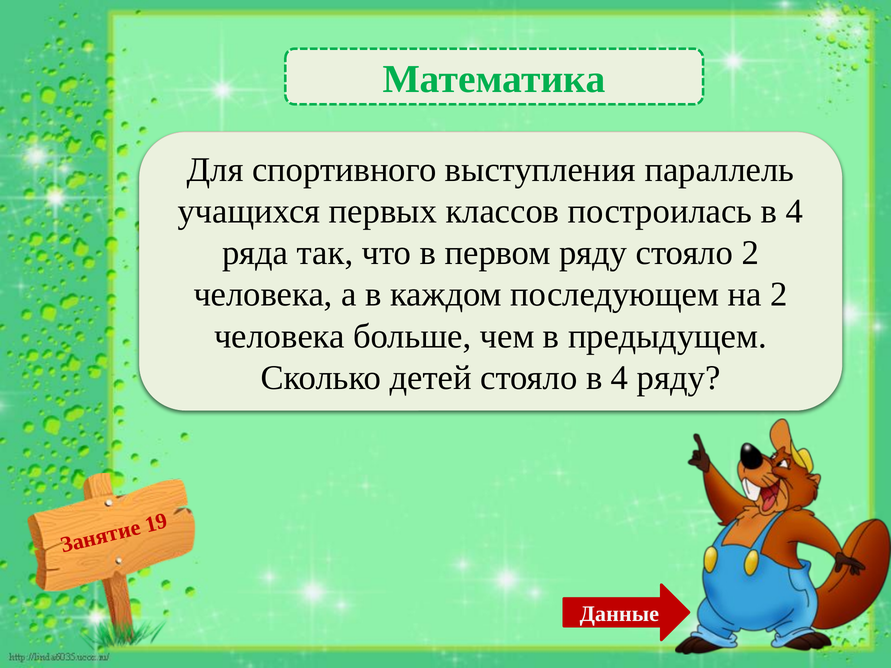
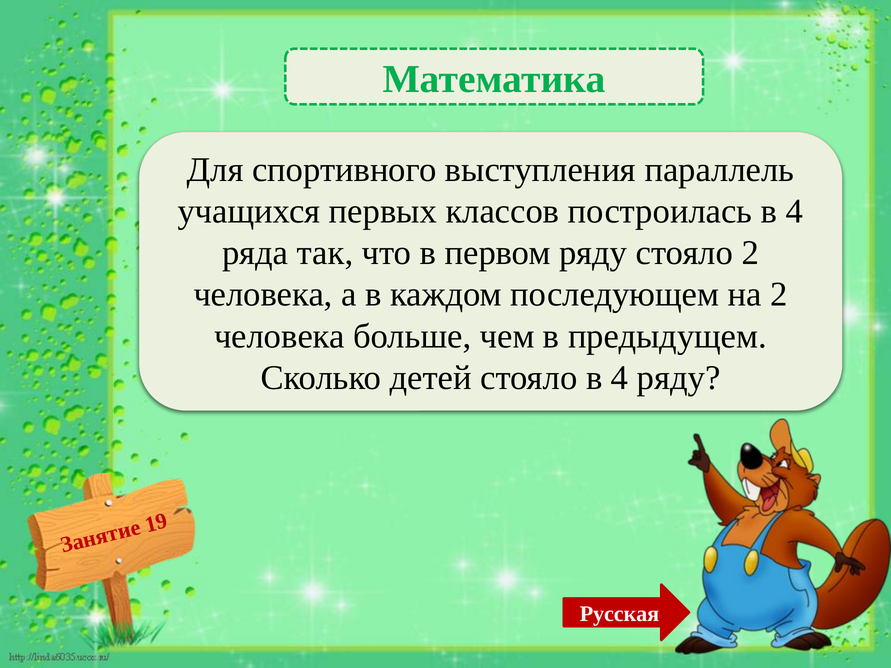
Данные: Данные -> Русская (619, 614)
